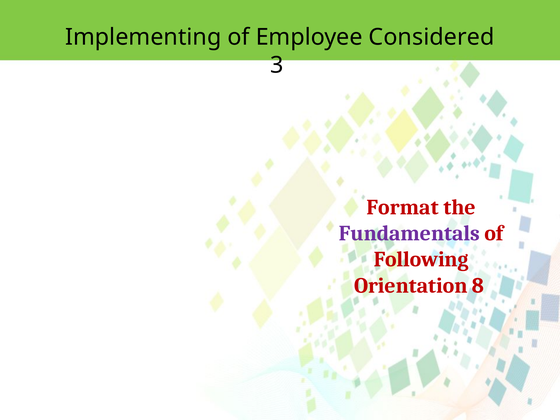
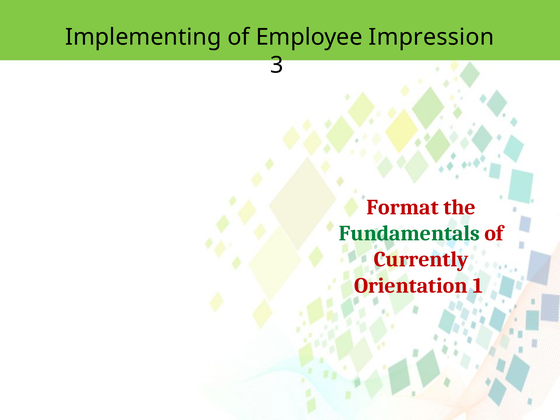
Considered: Considered -> Impression (431, 37)
Fundamentals colour: purple -> green (409, 233)
Following: Following -> Currently (421, 259)
8: 8 -> 1 (478, 286)
